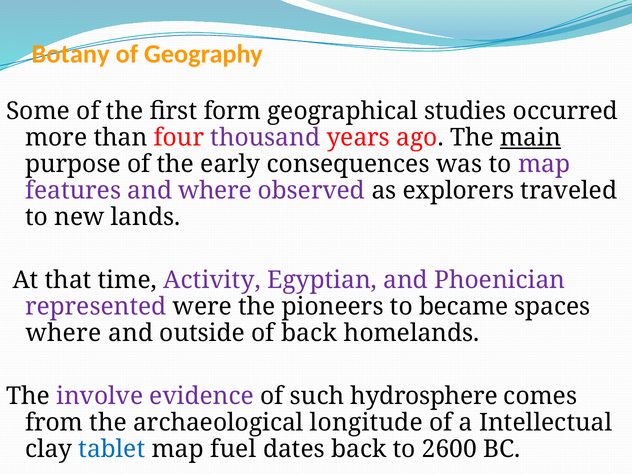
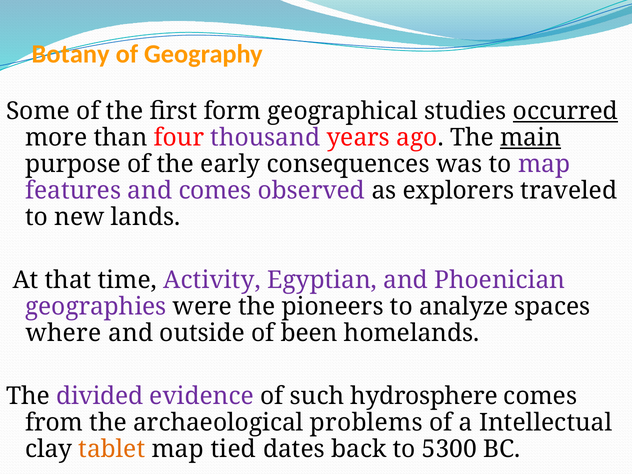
occurred underline: none -> present (565, 111)
and where: where -> comes (215, 191)
represented: represented -> geographies (96, 307)
became: became -> analyze (464, 307)
of back: back -> been (309, 333)
involve: involve -> divided (100, 396)
longitude: longitude -> problems (366, 423)
tablet colour: blue -> orange (112, 449)
fuel: fuel -> tied (233, 449)
2600: 2600 -> 5300 (449, 449)
